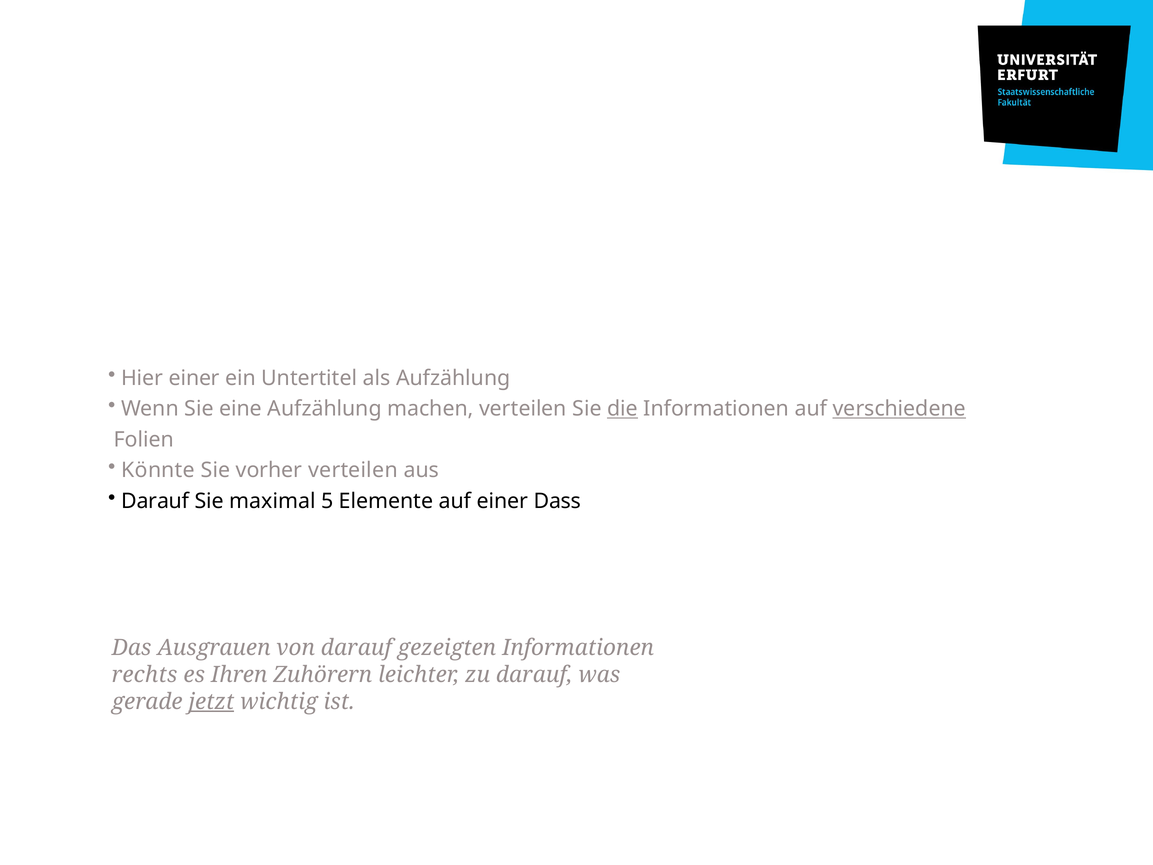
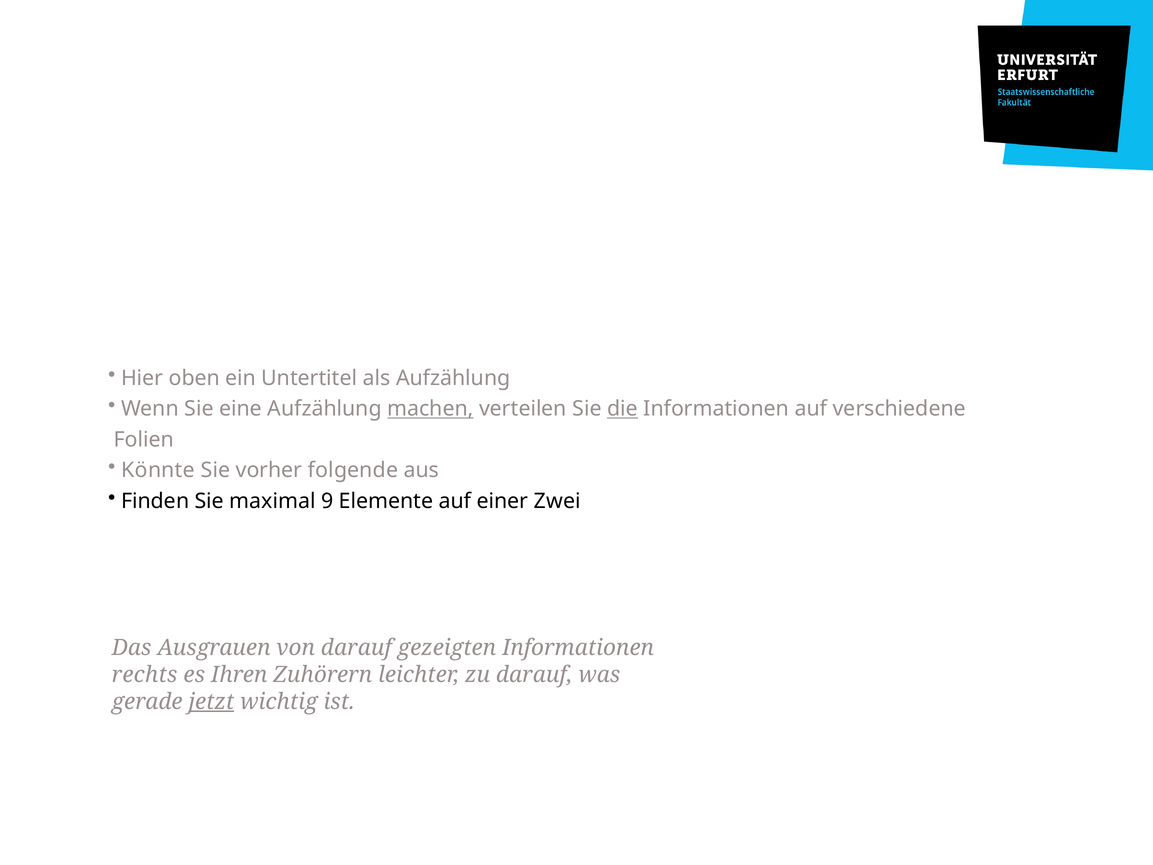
Hier einer: einer -> oben (194, 378)
machen underline: none -> present (430, 409)
verschiedene underline: present -> none (899, 409)
vorher verteilen: verteilen -> folgende (353, 470)
Darauf: Darauf -> Finden (155, 501)
5: 5 -> 9 (327, 501)
Dass: Dass -> Zwei (557, 501)
